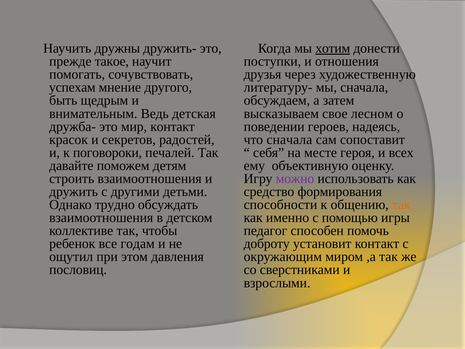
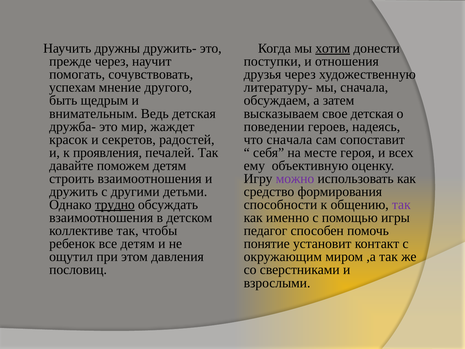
прежде такое: такое -> через (112, 61)
свое лесном: лесном -> детская (372, 113)
мир контакт: контакт -> жаждет (172, 126)
поговороки: поговороки -> проявления (108, 152)
трудно underline: none -> present (115, 205)
так colour: orange -> purple (401, 205)
все годам: годам -> детям (138, 244)
доброту: доброту -> понятие (267, 244)
